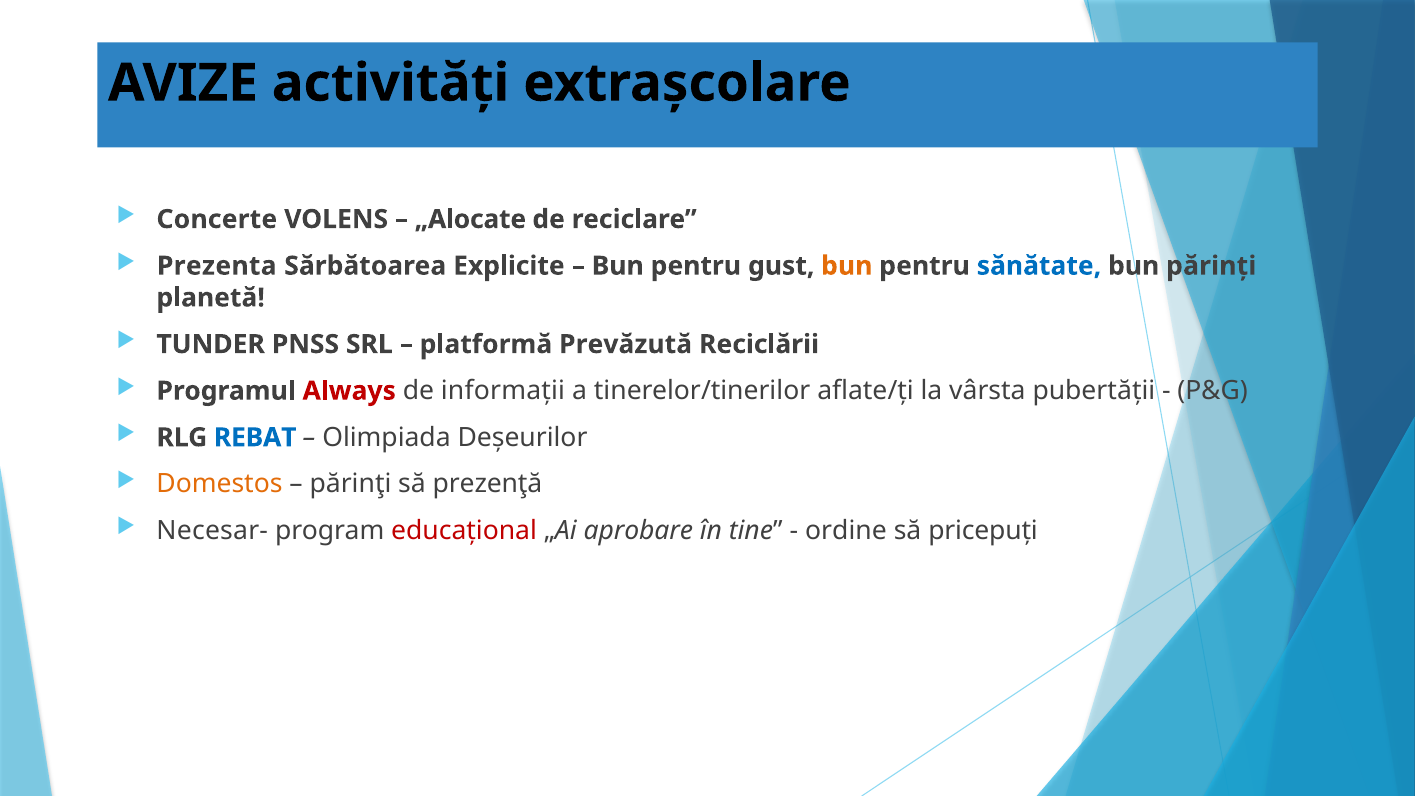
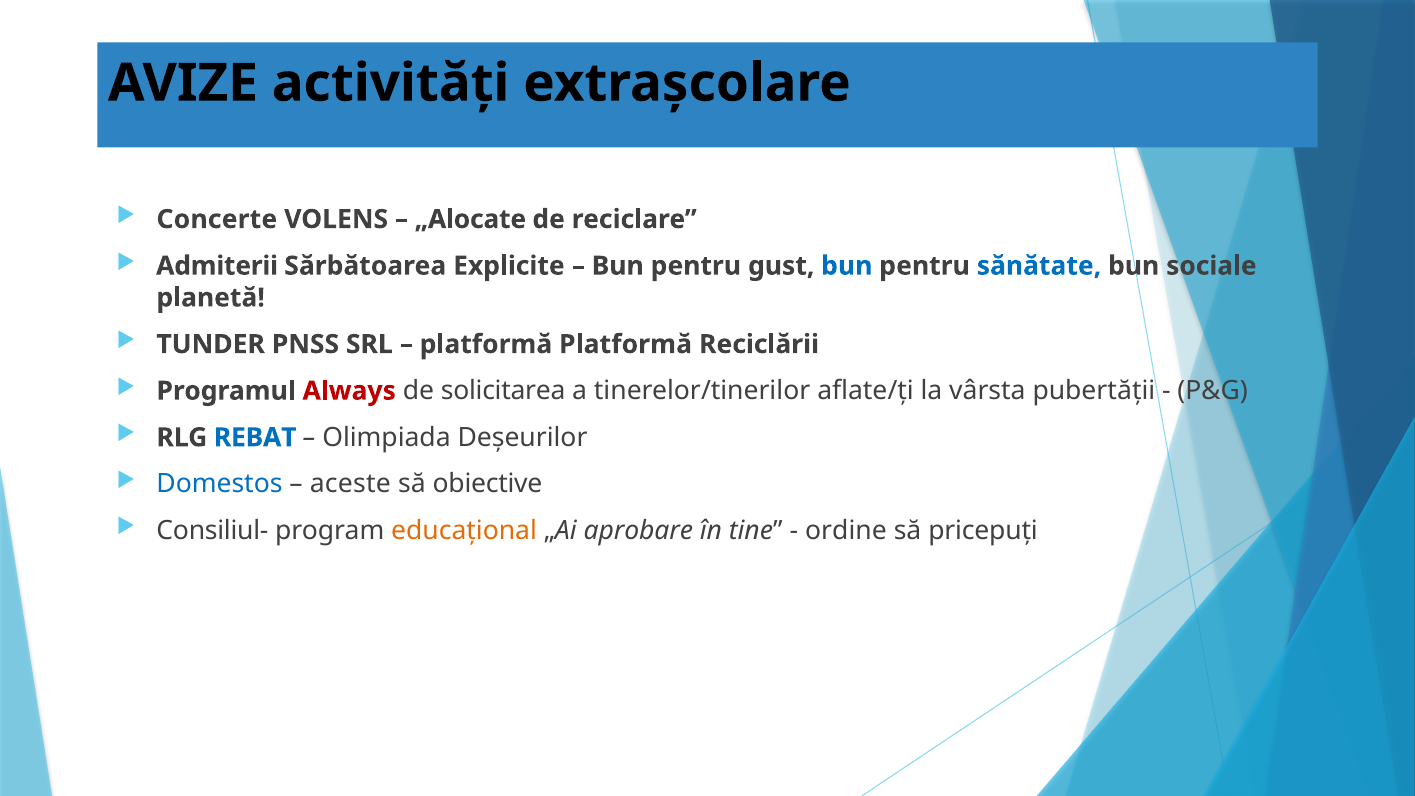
Prezenta: Prezenta -> Admiterii (217, 266)
bun colour: orange -> blue (847, 266)
părinți: părinți -> sociale (1211, 266)
platformă Prevăzută: Prevăzută -> Platformă (626, 344)
informații: informații -> solicitarea (503, 391)
Domestos colour: orange -> blue (219, 484)
părinţi: părinţi -> aceste (350, 484)
prezenţă: prezenţă -> obiective (488, 484)
Necesar-: Necesar- -> Consiliul- (212, 531)
educațional colour: red -> orange (464, 531)
